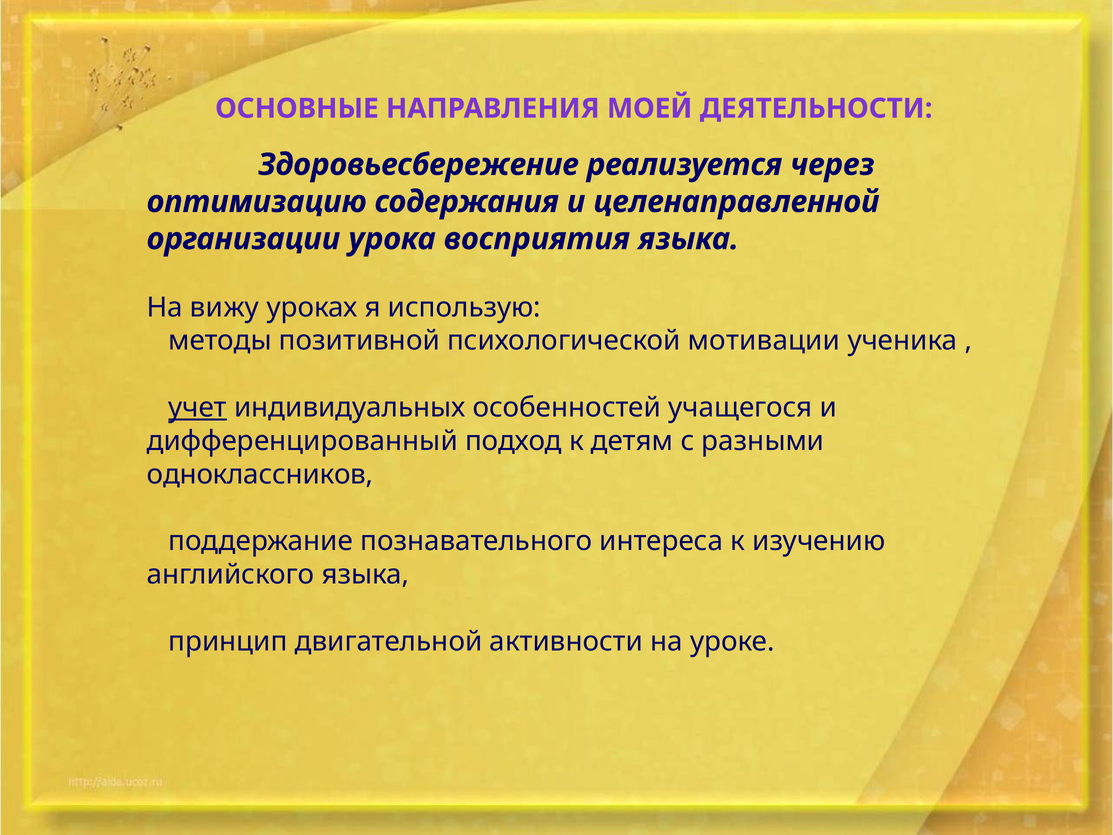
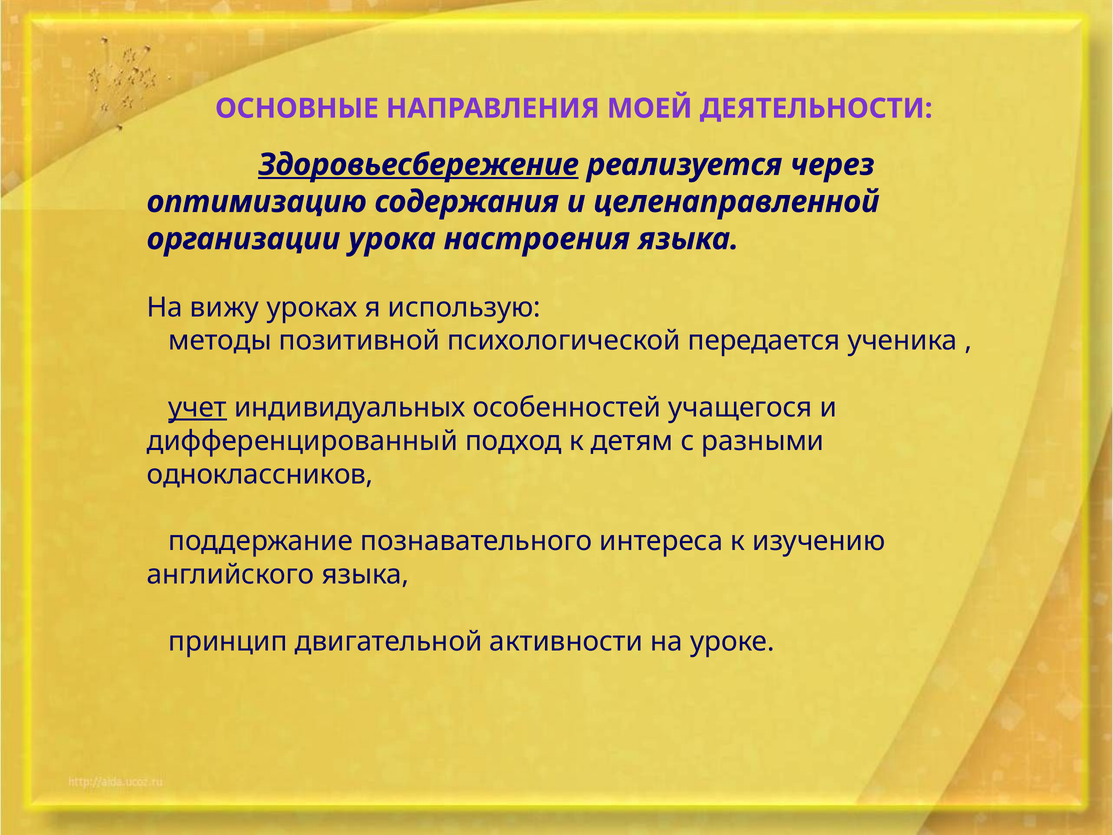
Здоровьесбережение underline: none -> present (418, 165)
восприятия: восприятия -> настроения (537, 239)
мотивации: мотивации -> передается (764, 341)
